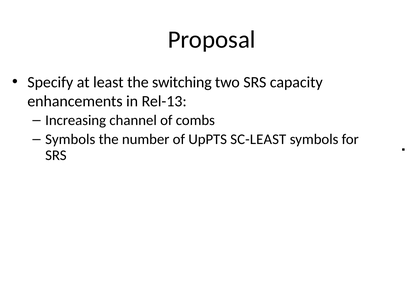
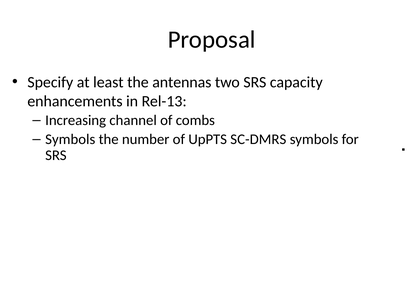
switching: switching -> antennas (182, 82)
SC-LEAST: SC-LEAST -> SC-DMRS (258, 139)
